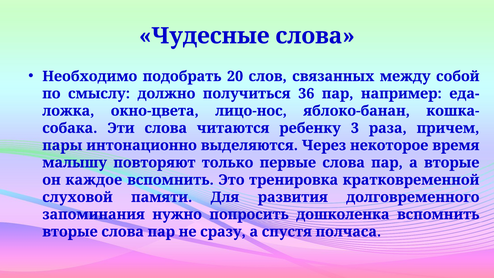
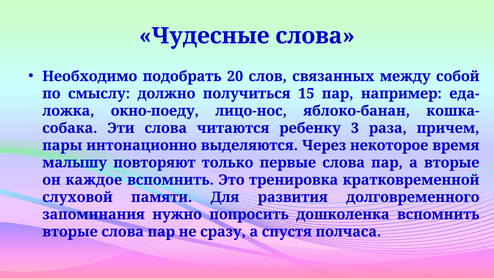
36: 36 -> 15 (306, 94)
окно-цвета: окно-цвета -> окно-поеду (155, 111)
